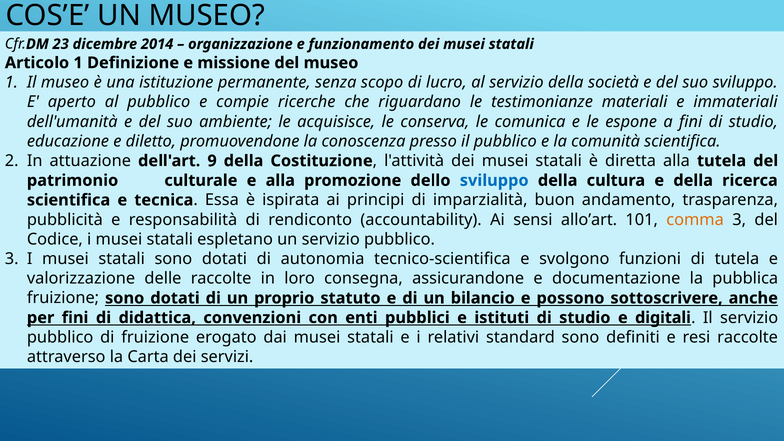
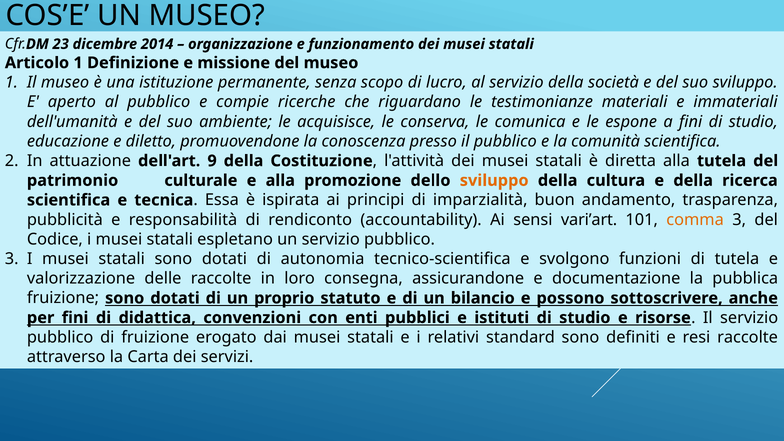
sviluppo colour: blue -> orange (494, 180)
allo’art: allo’art -> vari’art (589, 220)
digitali: digitali -> risorse (663, 318)
